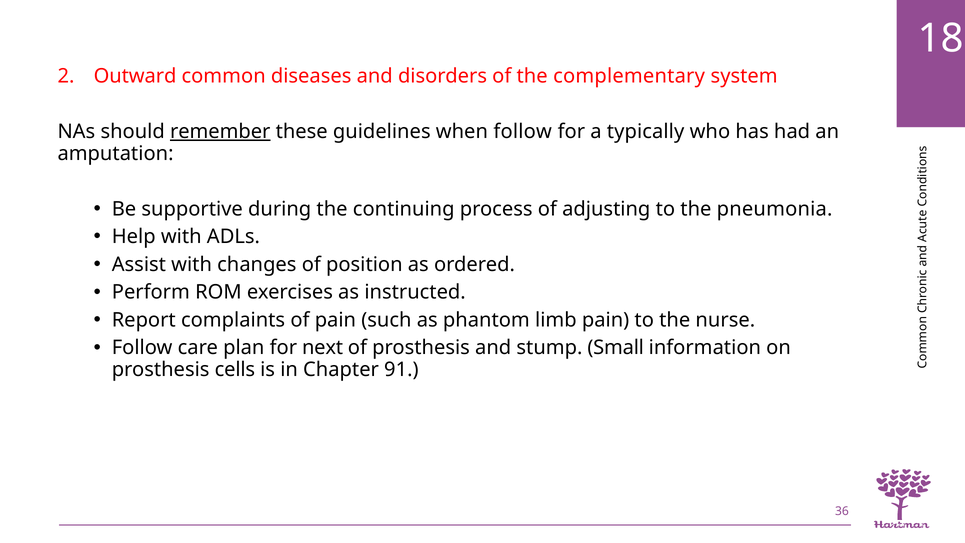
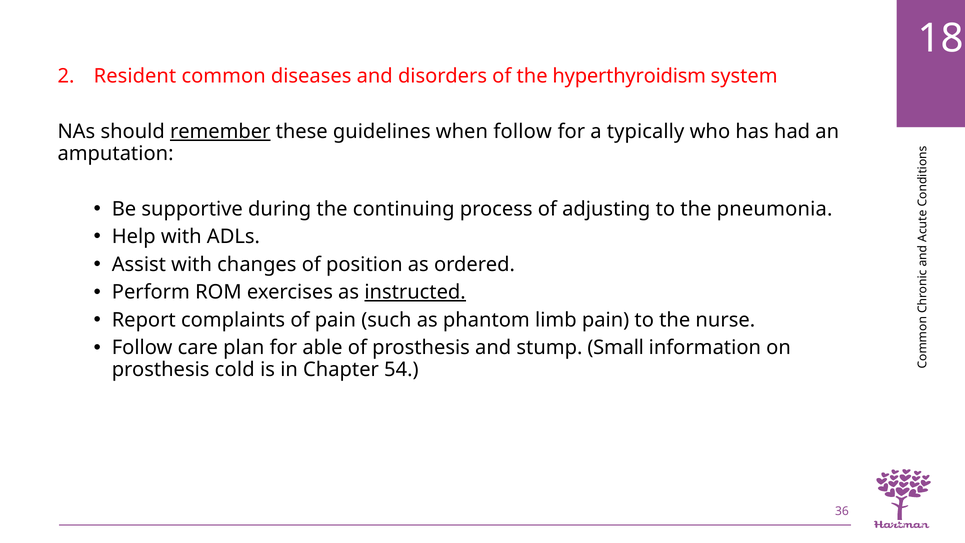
Outward: Outward -> Resident (135, 76)
complementary: complementary -> hyperthyroidism (629, 76)
instructed underline: none -> present (415, 292)
next: next -> able (322, 348)
cells: cells -> cold (235, 369)
91: 91 -> 54 (401, 369)
